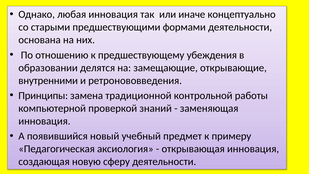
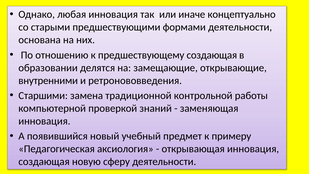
предшествующему убеждения: убеждения -> создающая (212, 55)
Принципы: Принципы -> Старшими (43, 95)
